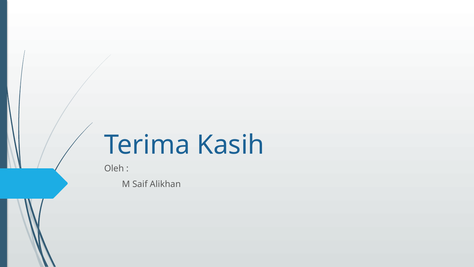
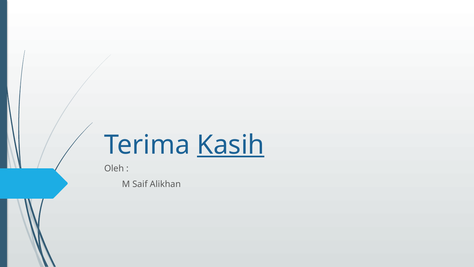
Kasih underline: none -> present (231, 145)
